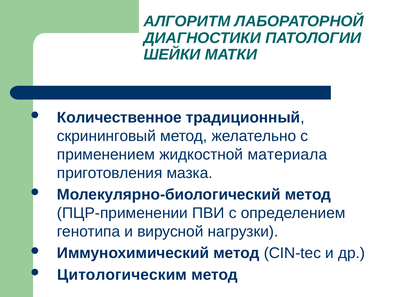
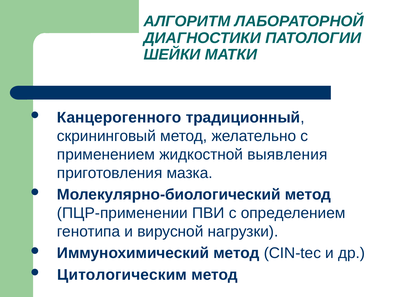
Количественное: Количественное -> Канцерогенного (119, 118)
материала: материала -> выявления (287, 155)
